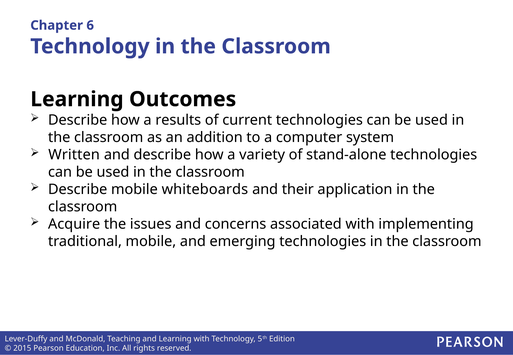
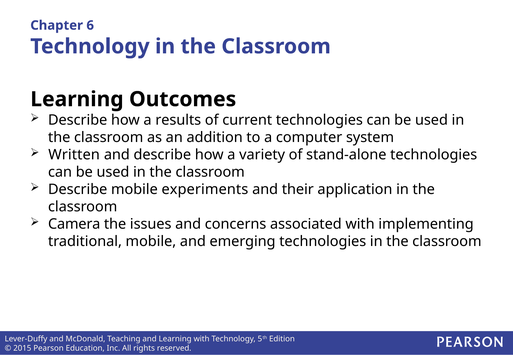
whiteboards: whiteboards -> experiments (205, 190)
Acquire: Acquire -> Camera (74, 224)
